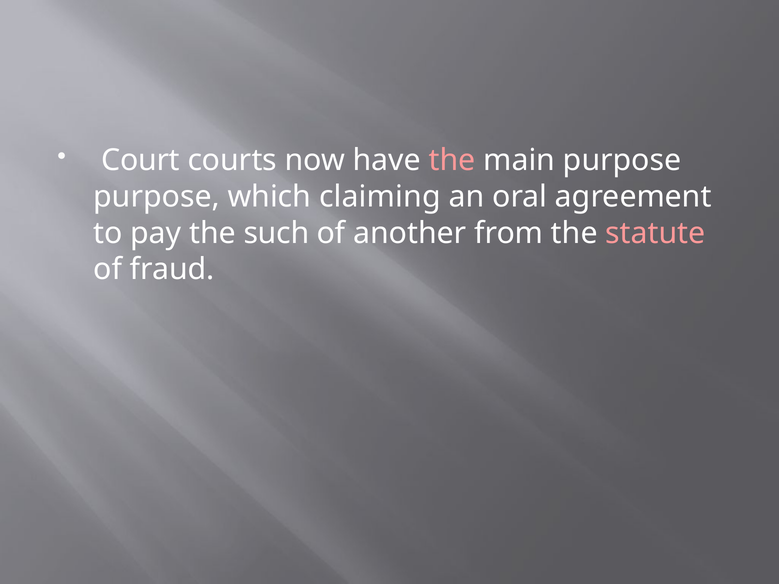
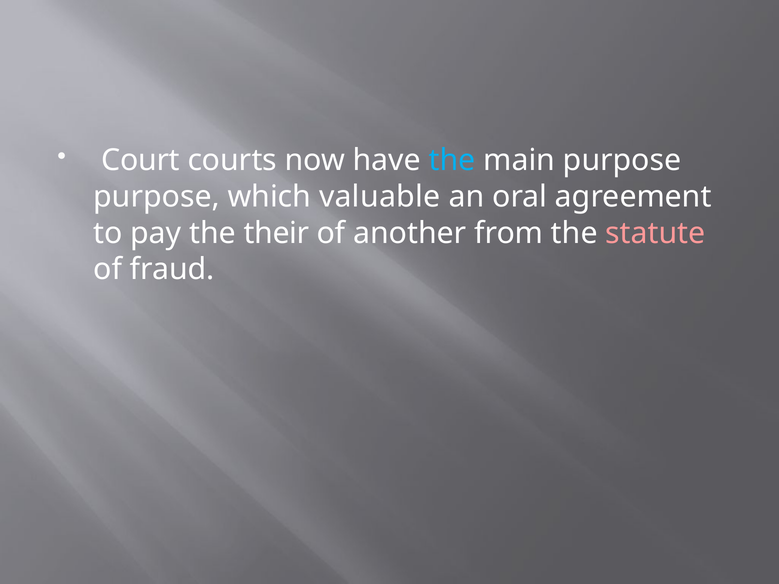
the colour: pink -> light blue (452, 160)
claiming: claiming -> valuable (380, 197)
such: such -> their (276, 233)
